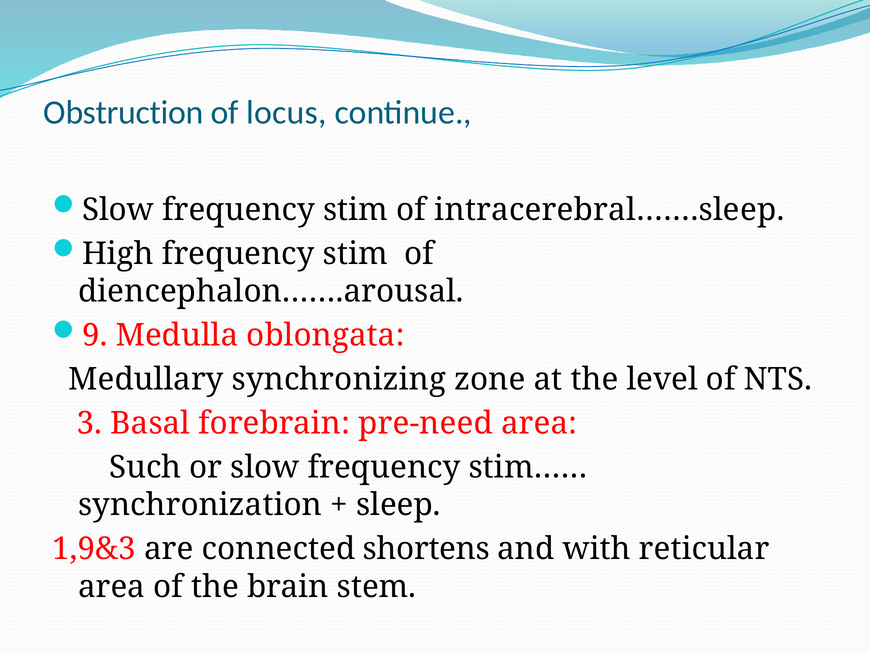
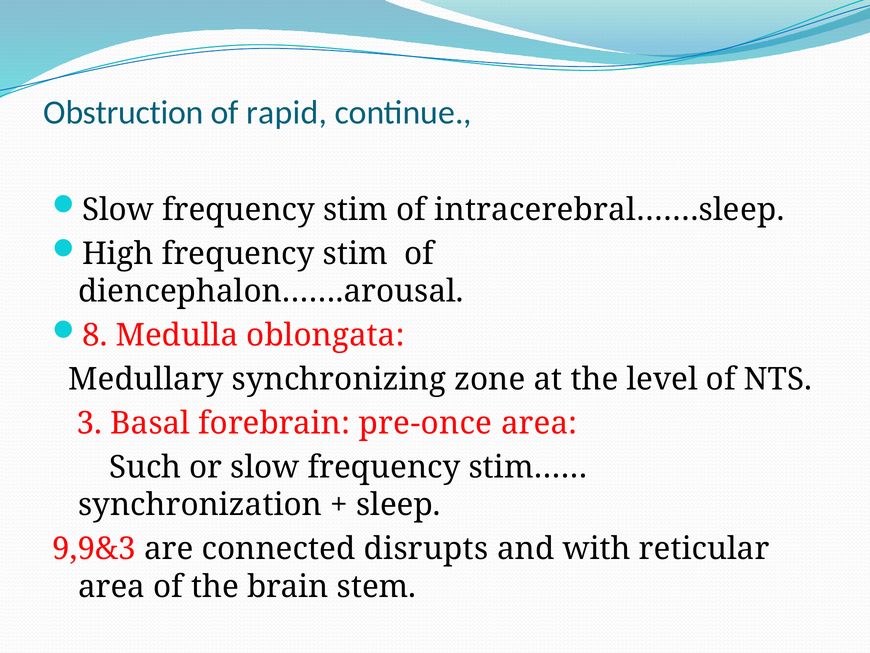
locus: locus -> rapid (287, 113)
9: 9 -> 8 (95, 335)
pre-need: pre-need -> pre-once (425, 423)
1,9&3: 1,9&3 -> 9,9&3 (94, 549)
shortens: shortens -> disrupts (426, 549)
